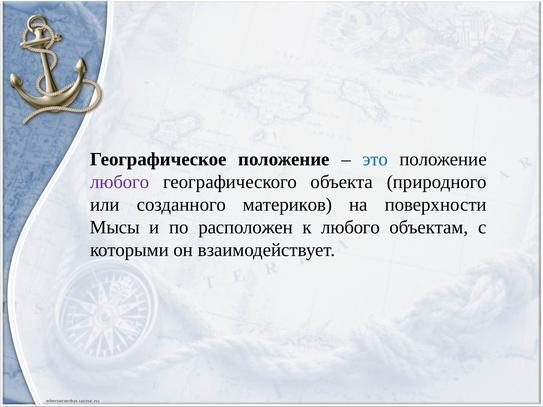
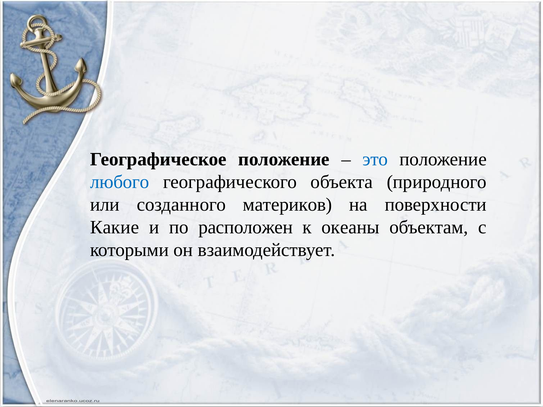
любого colour: purple -> blue (120, 182)
Мысы: Мысы -> Какие (115, 227)
к любого: любого -> океаны (350, 227)
